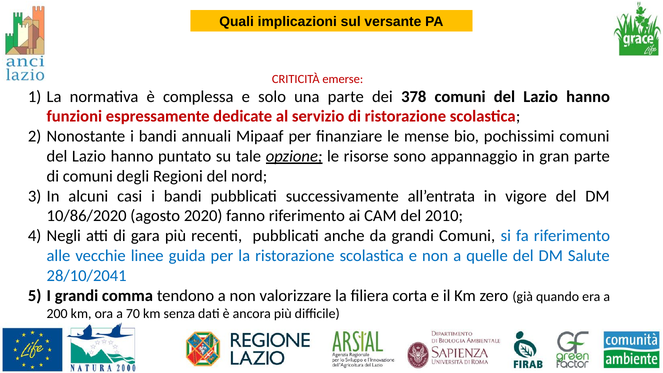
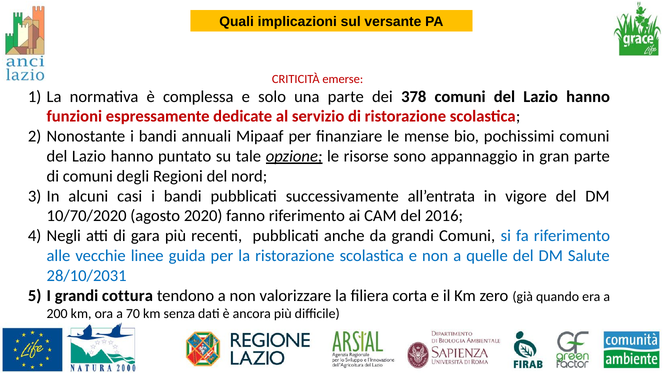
10/86/2020: 10/86/2020 -> 10/70/2020 (87, 216)
2010: 2010 -> 2016 (444, 216)
28/10/2041: 28/10/2041 -> 28/10/2031 (87, 276)
comma: comma -> cottura (127, 295)
